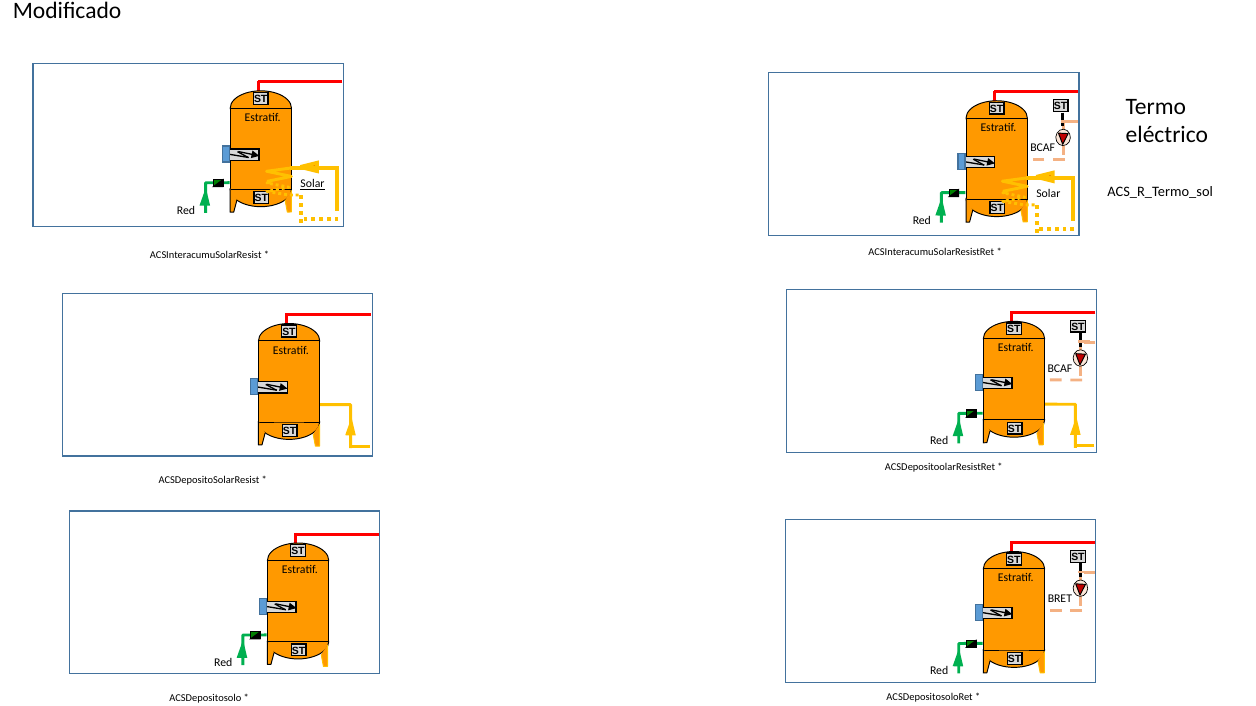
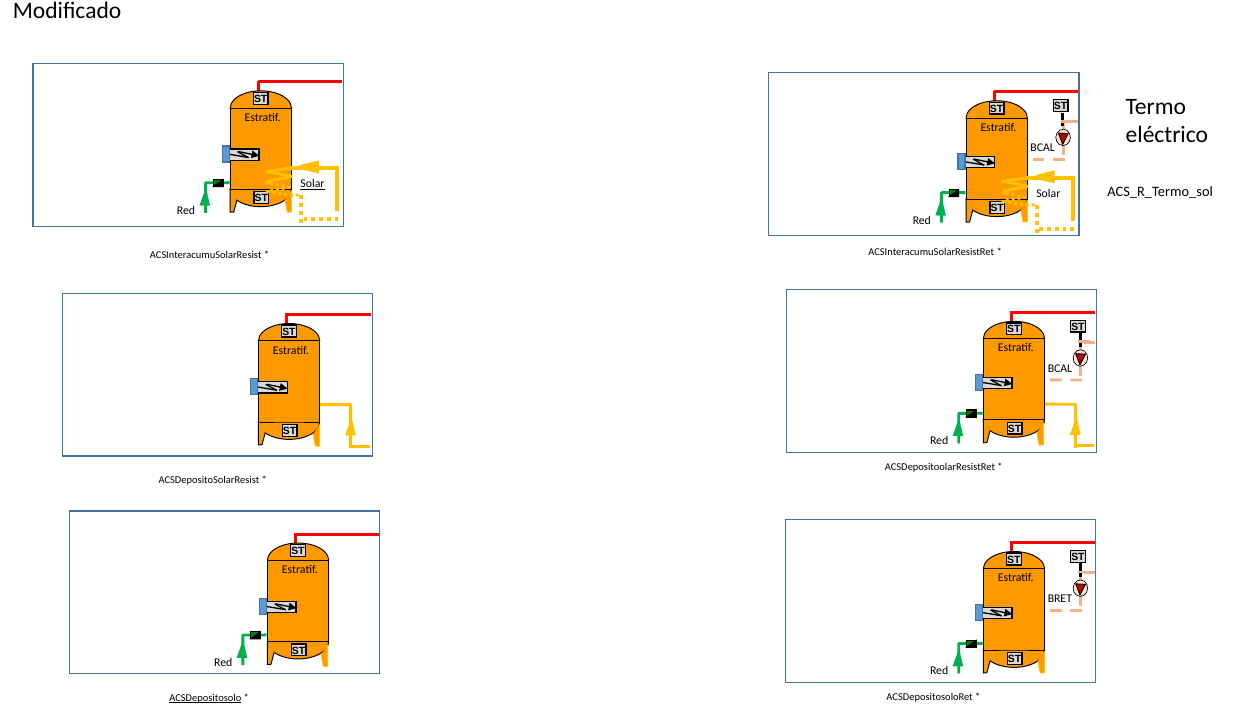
BCAF: BCAF -> BCAL (1043, 148)
BCAF: BCAF -> BCAL (1060, 369)
ACSDepositosolo underline: none -> present (205, 699)
